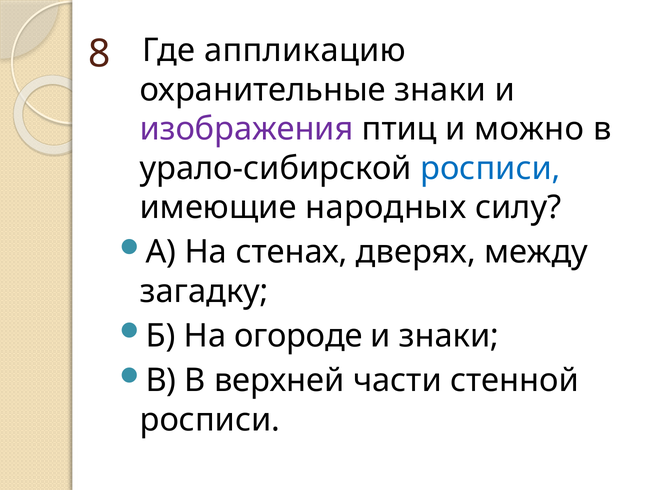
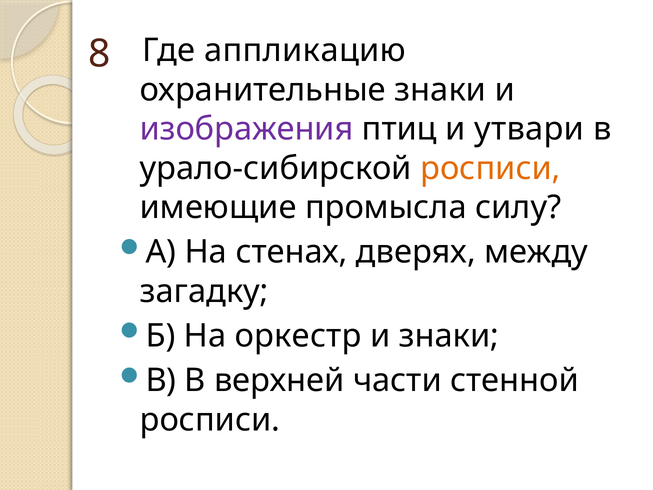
можно: можно -> утвари (529, 129)
росписи colour: blue -> orange (490, 168)
народных: народных -> промысла (386, 207)
огороде: огороде -> оркестр (298, 336)
